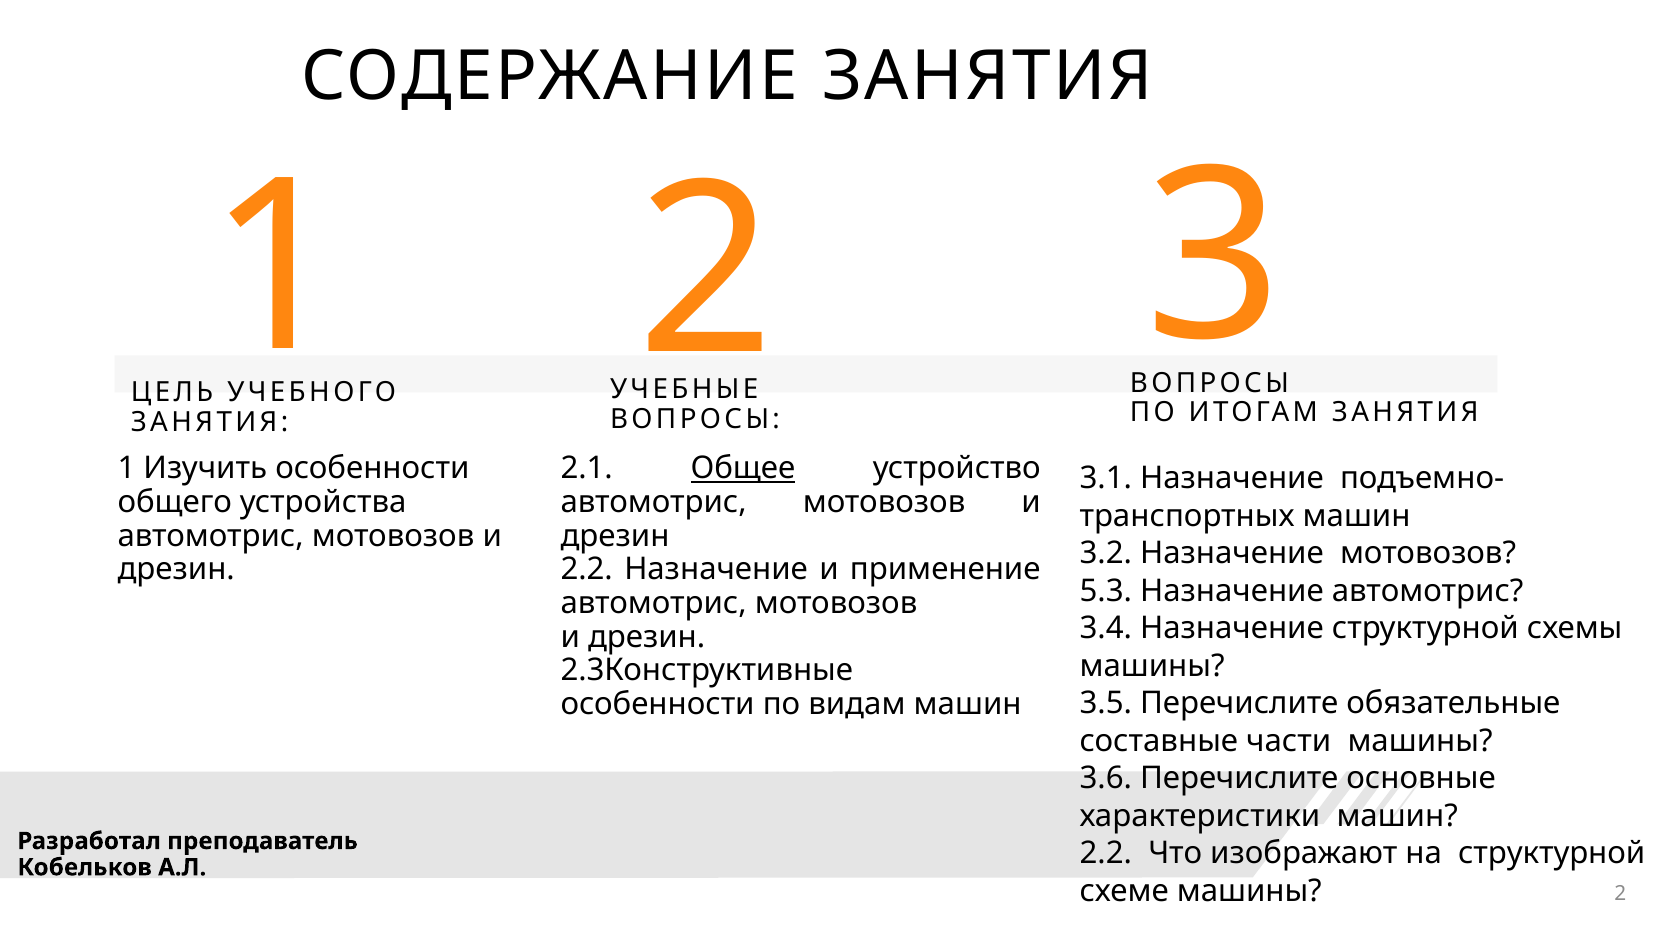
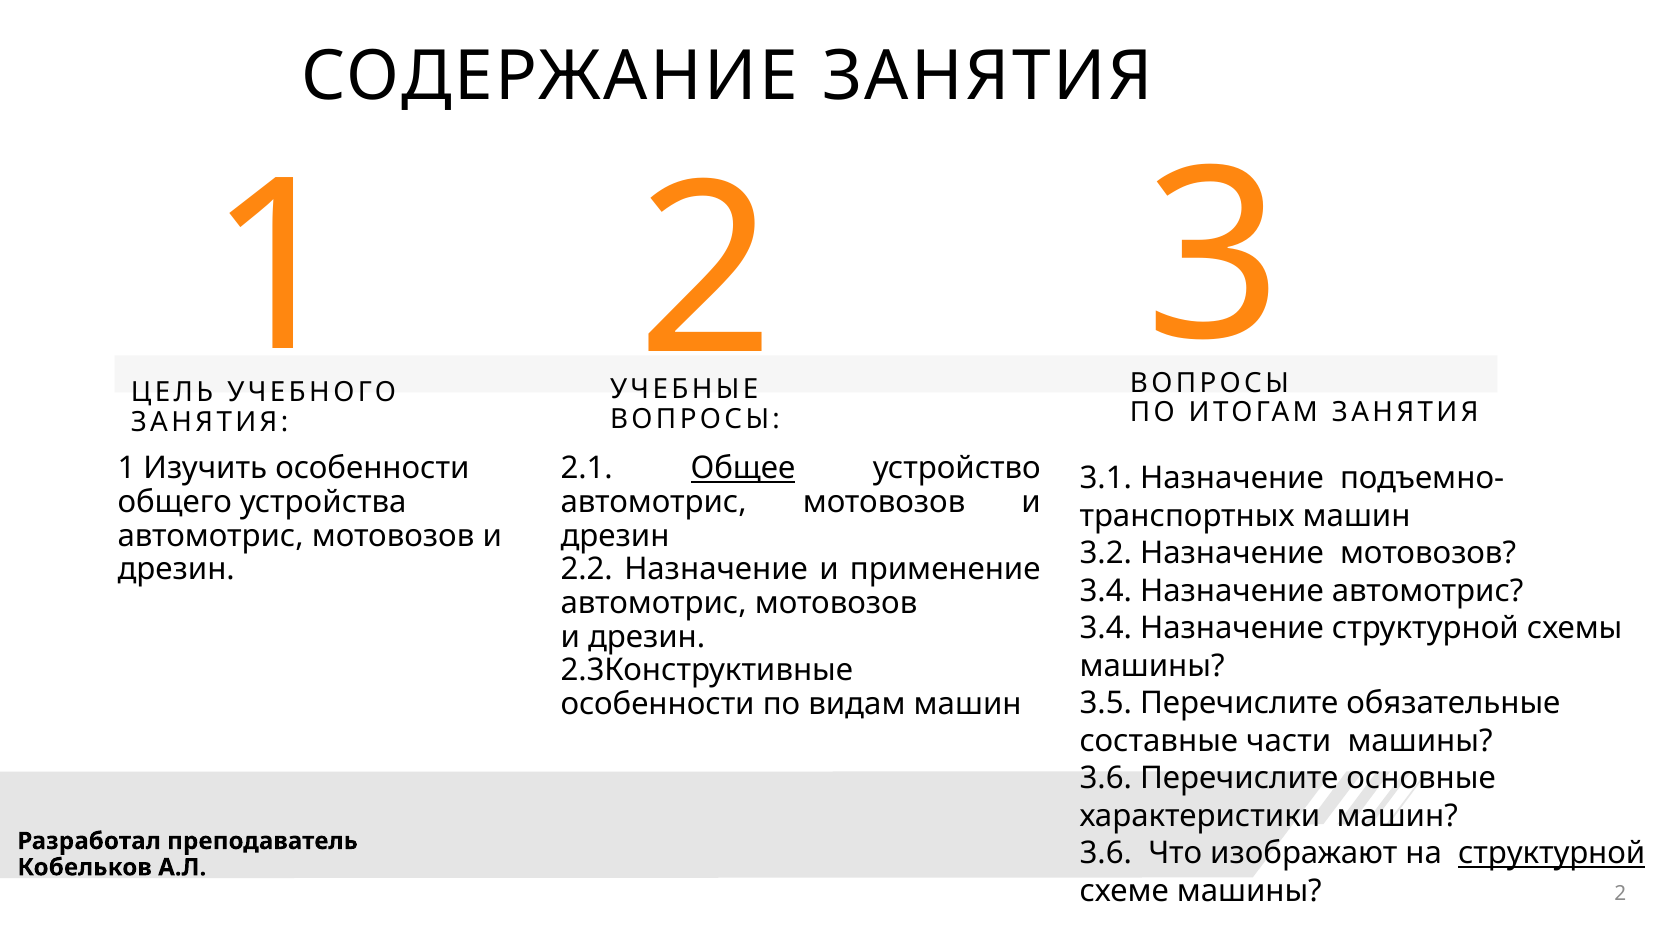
5.3: 5.3 -> 3.4 (1106, 591)
2.2: 2.2 -> 3.6 (1106, 854)
структурной underline: none -> present (1552, 854)
